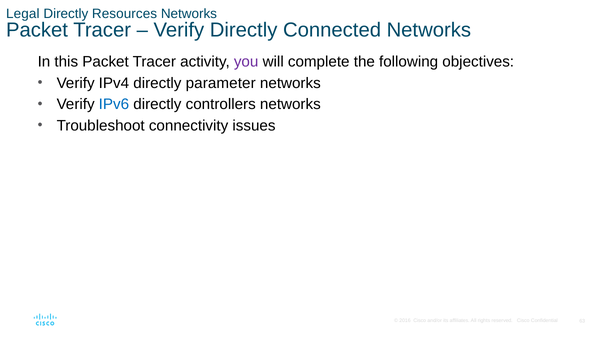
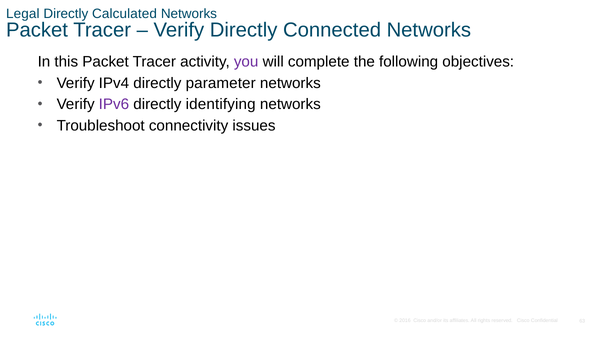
Resources: Resources -> Calculated (124, 14)
IPv6 colour: blue -> purple (114, 104)
controllers: controllers -> identifying (221, 104)
